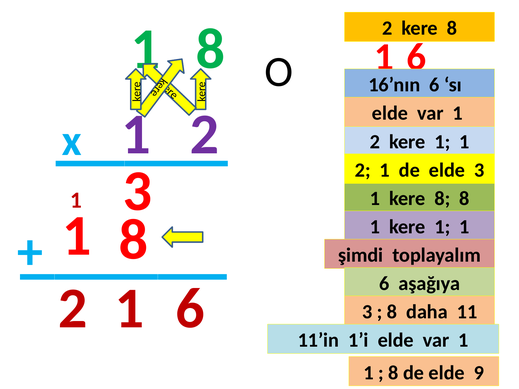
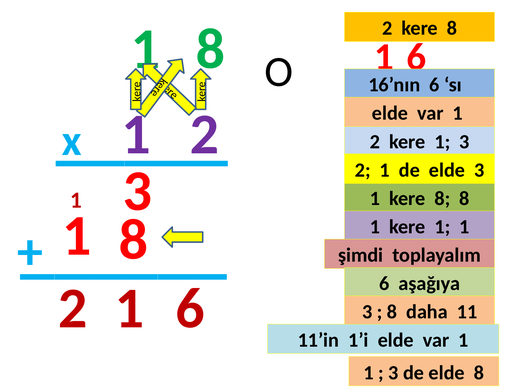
2 kere 1 1: 1 -> 3 (464, 142)
8: 8 -> 3 (393, 373)
elde 9: 9 -> 8 (479, 373)
